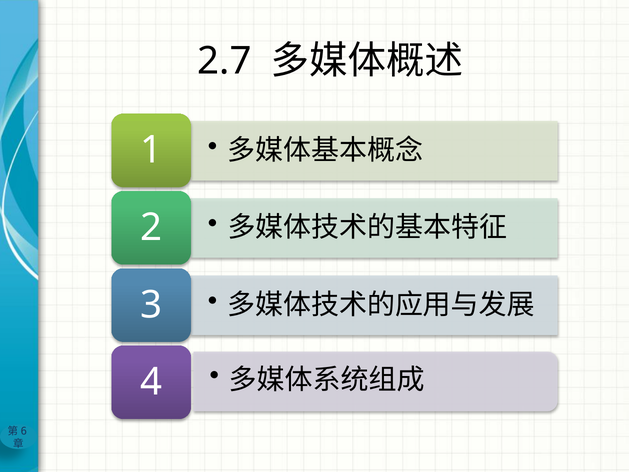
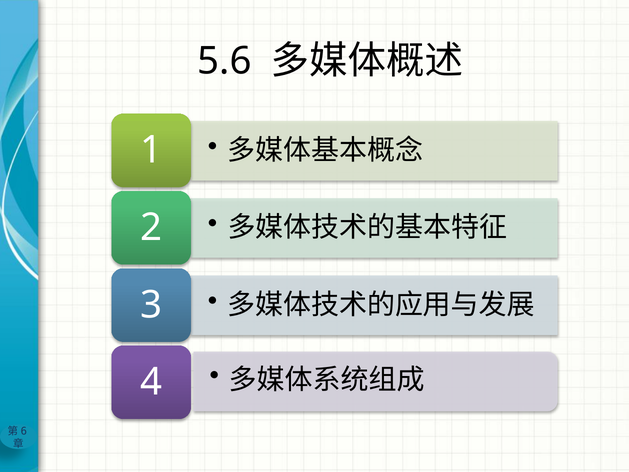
2.7: 2.7 -> 5.6 (224, 61)
